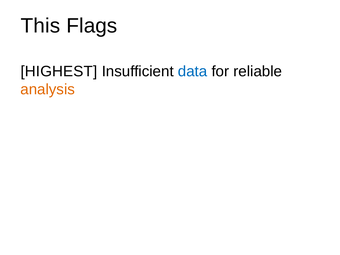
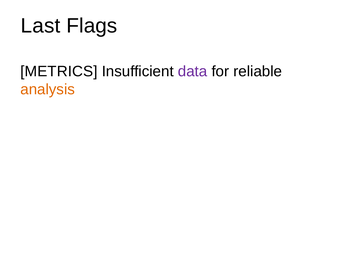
This: This -> Last (40, 26)
HIGHEST: HIGHEST -> METRICS (59, 71)
data colour: blue -> purple (193, 71)
